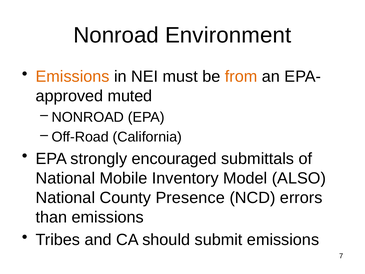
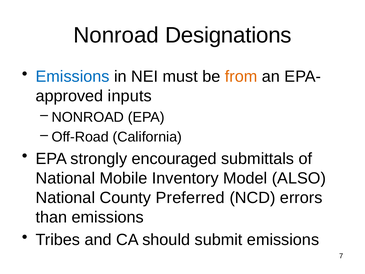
Environment: Environment -> Designations (228, 35)
Emissions colour: orange -> blue (73, 77)
muted: muted -> inputs (130, 96)
Presence: Presence -> Preferred (190, 197)
